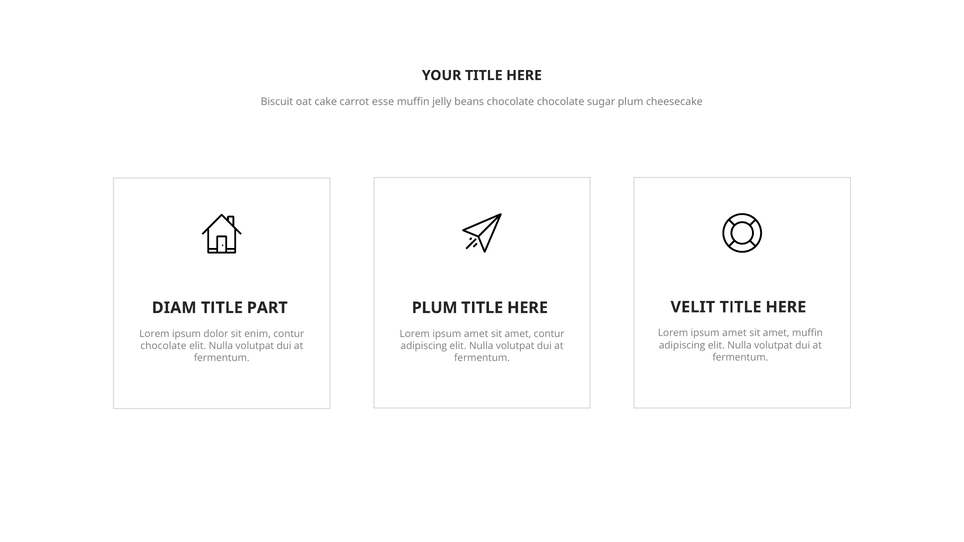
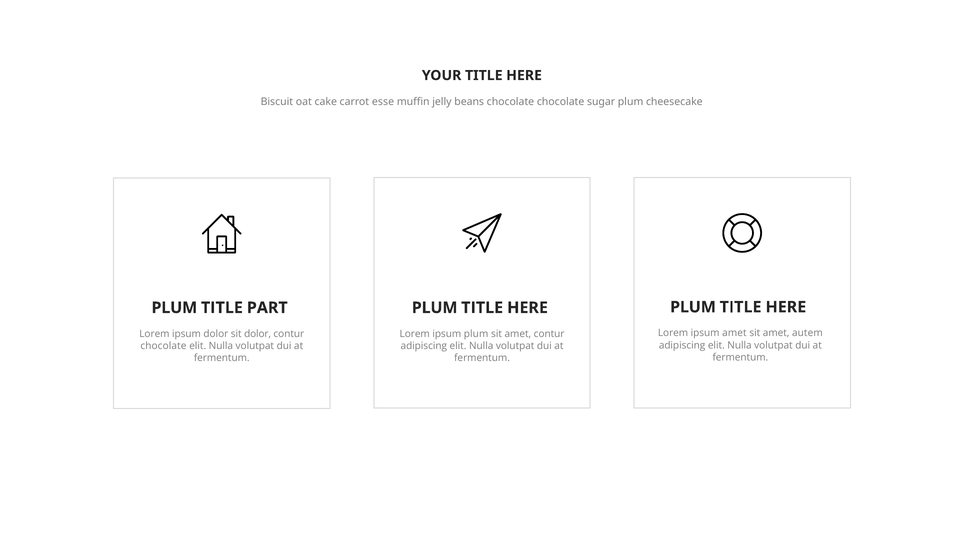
VELIT: VELIT -> PLUM (693, 307)
DIAM: DIAM -> PLUM (174, 308)
amet muffin: muffin -> autem (807, 333)
sit enim: enim -> dolor (258, 334)
amet: amet -> plum (476, 334)
